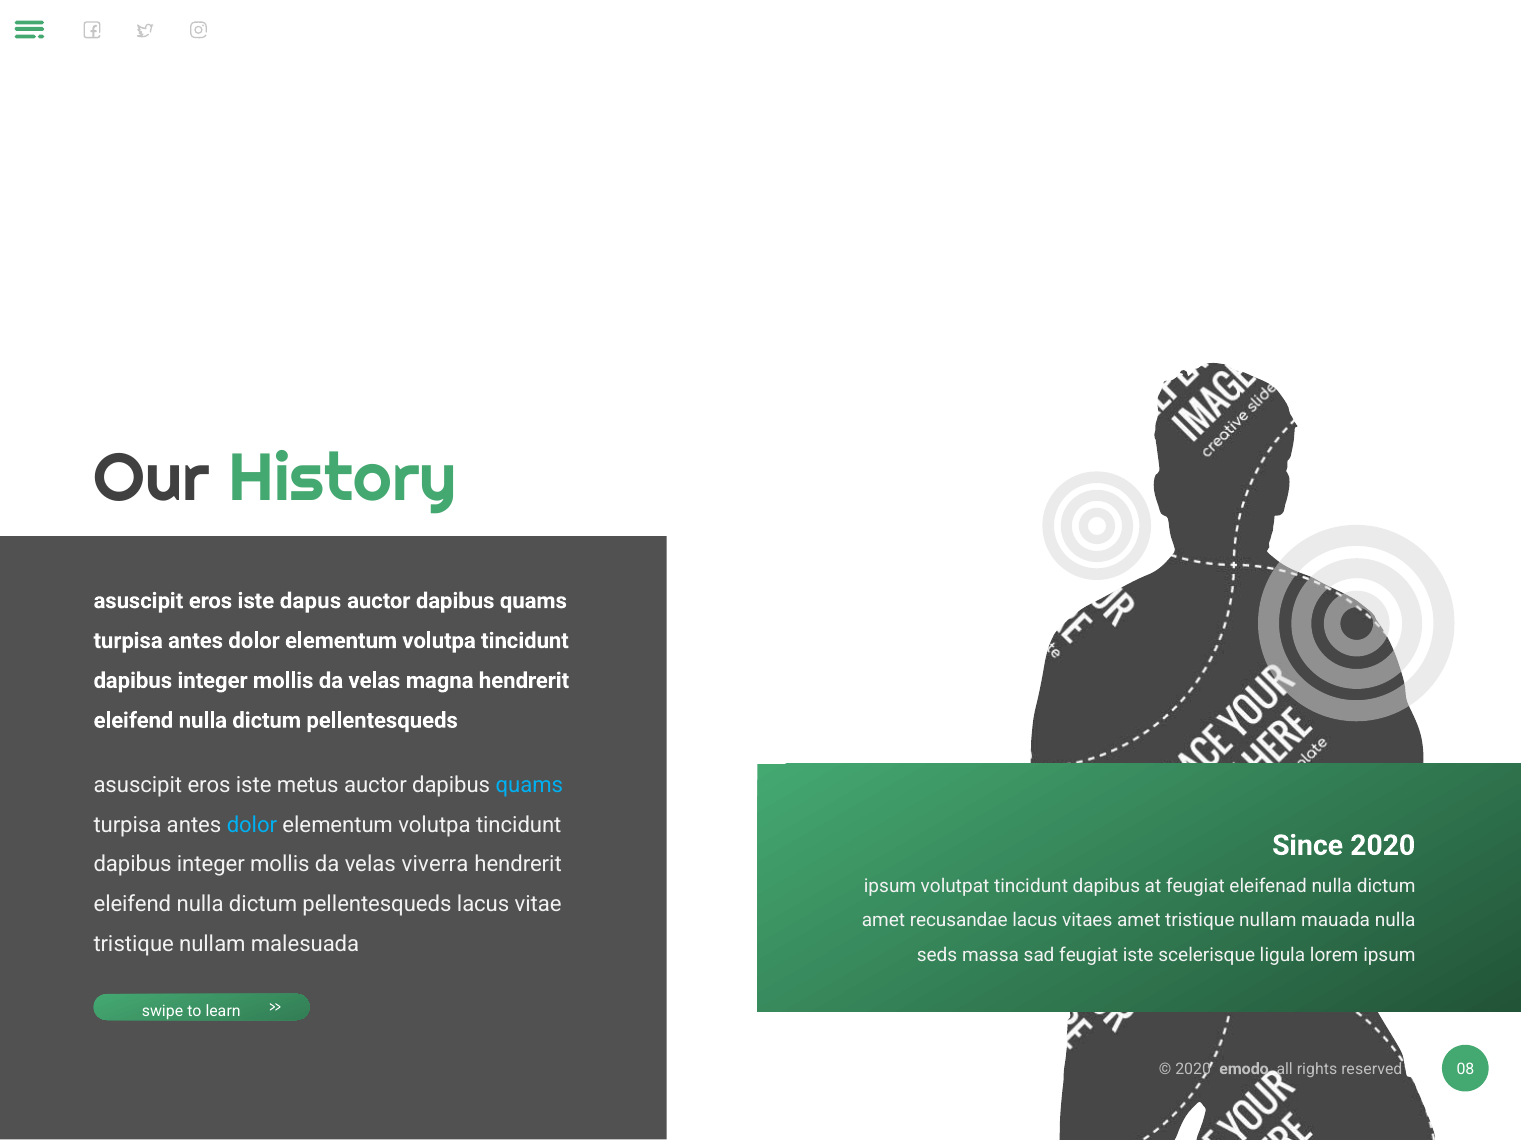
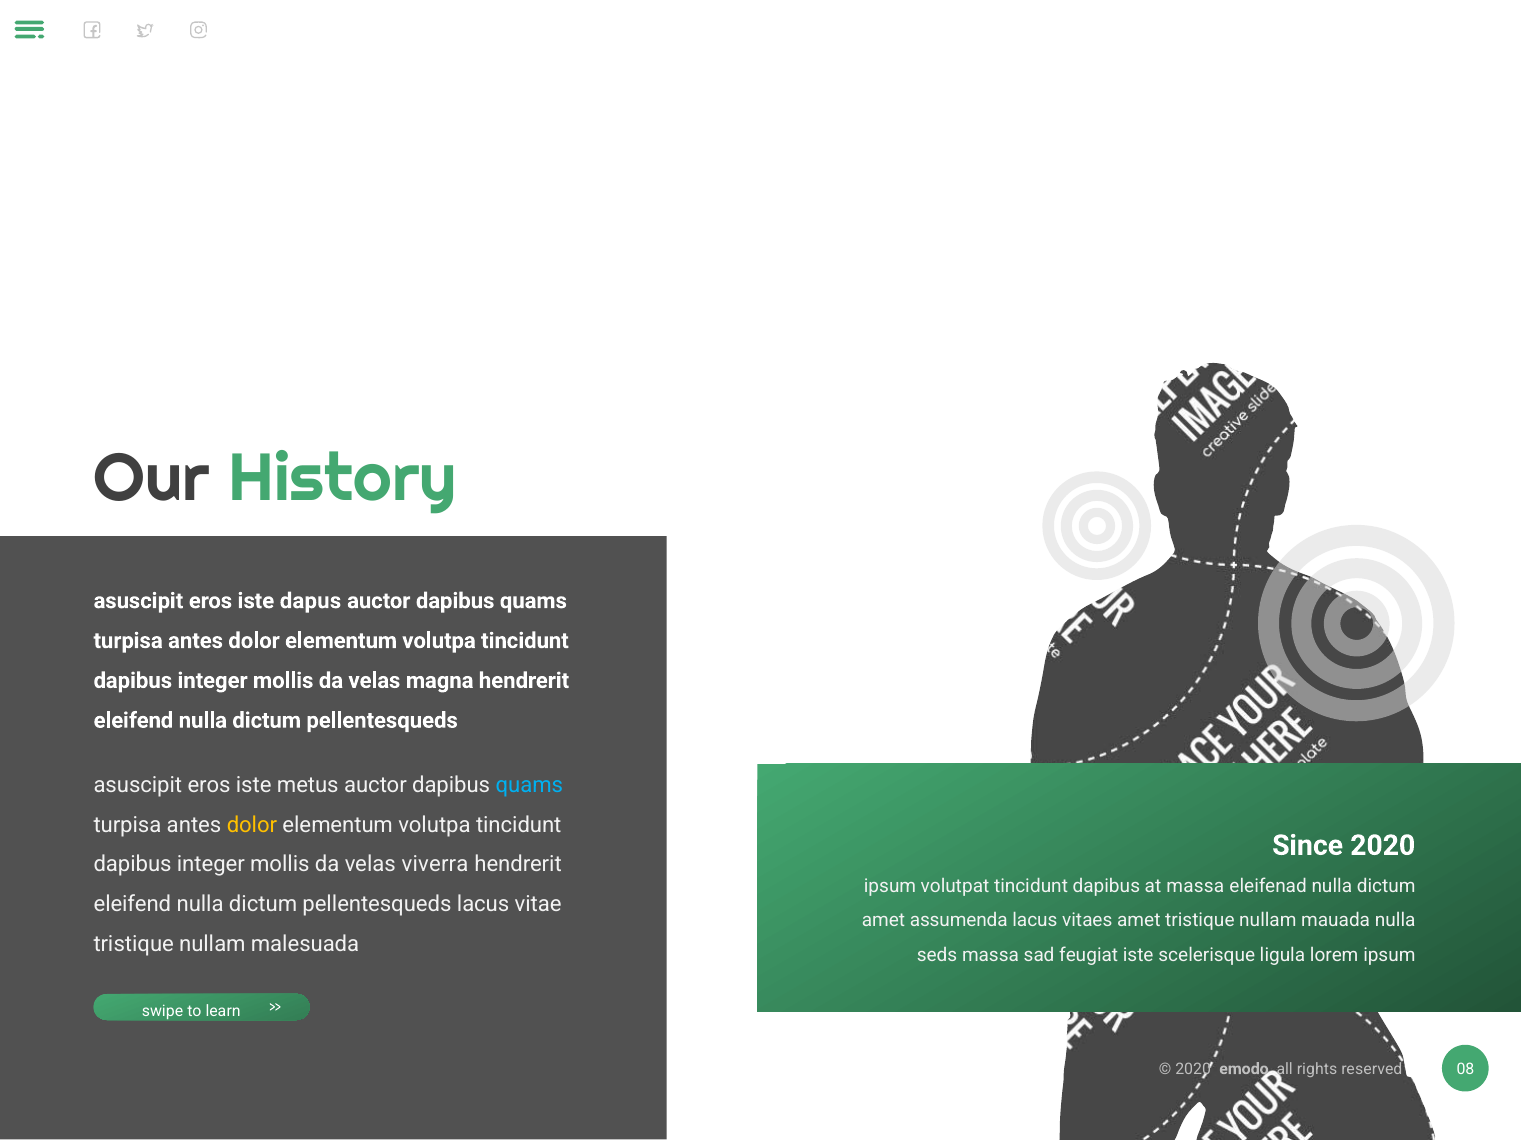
dolor colour: light blue -> yellow (252, 825)
at feugiat: feugiat -> massa (1195, 887)
recusandae: recusandae -> assumenda (959, 921)
